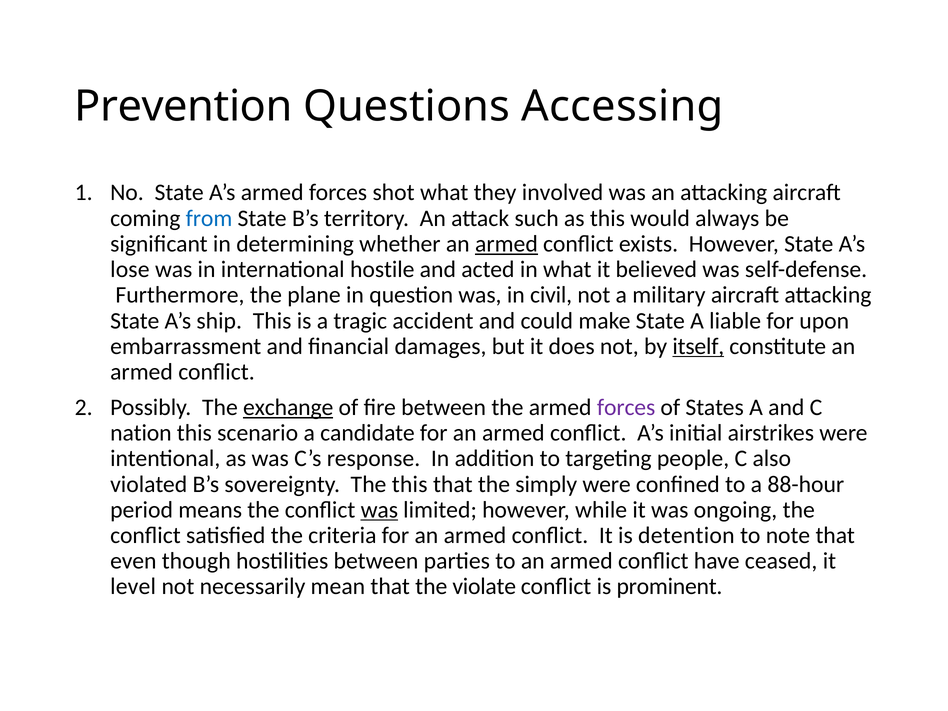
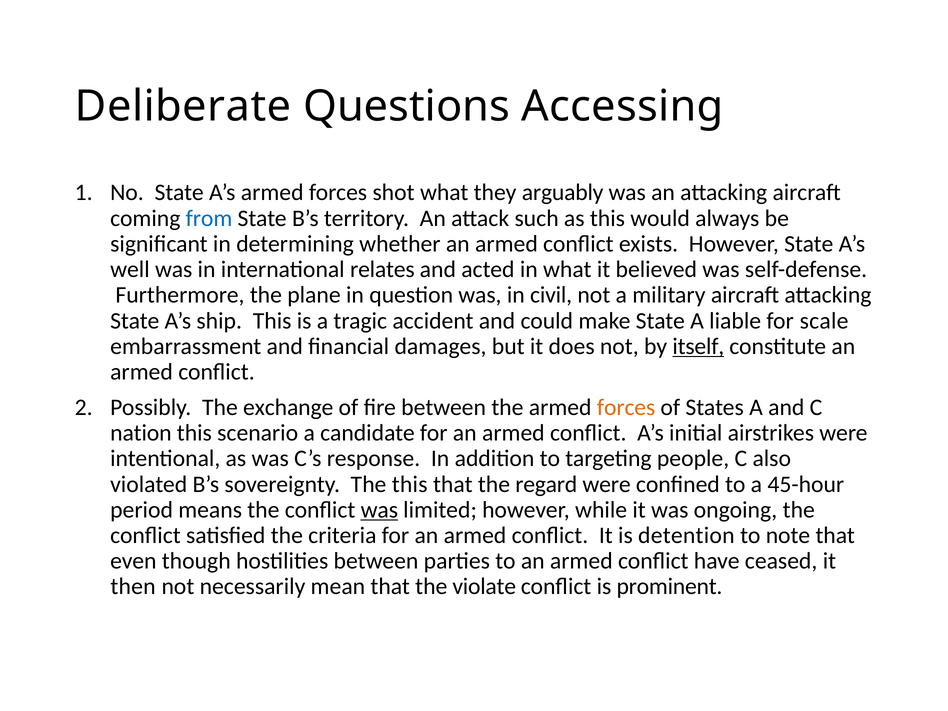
Prevention: Prevention -> Deliberate (183, 106)
involved: involved -> arguably (563, 193)
armed underline: present -> none (506, 244)
lose: lose -> well (130, 269)
hostile: hostile -> relates (382, 269)
upon: upon -> scale (824, 321)
exchange underline: present -> none (288, 407)
forces colour: purple -> orange (626, 407)
simply: simply -> regard (546, 484)
88-hour: 88-hour -> 45-hour (806, 484)
level: level -> then (133, 587)
